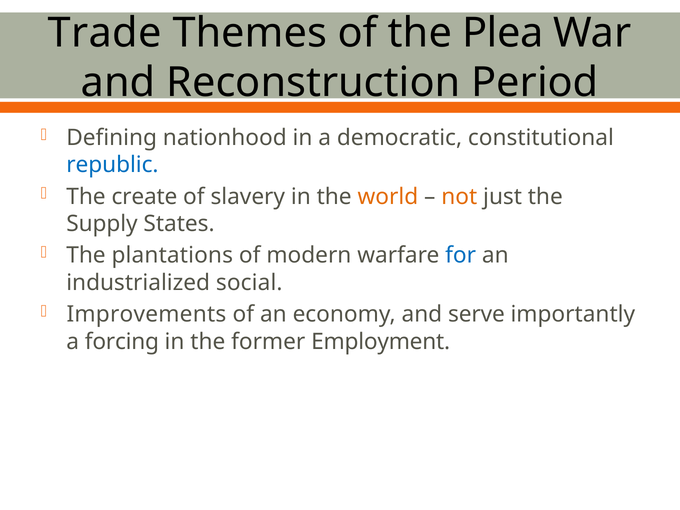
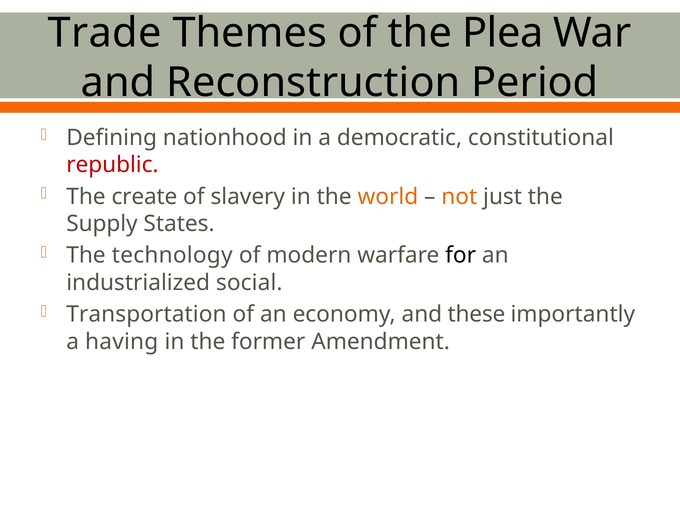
republic colour: blue -> red (112, 165)
plantations: plantations -> technology (172, 255)
for colour: blue -> black (461, 255)
Improvements: Improvements -> Transportation (146, 314)
serve: serve -> these (476, 314)
forcing: forcing -> having (122, 342)
Employment: Employment -> Amendment (381, 342)
